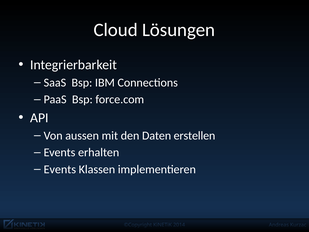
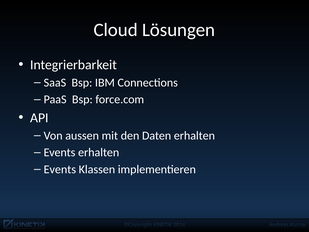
Daten erstellen: erstellen -> erhalten (194, 135)
